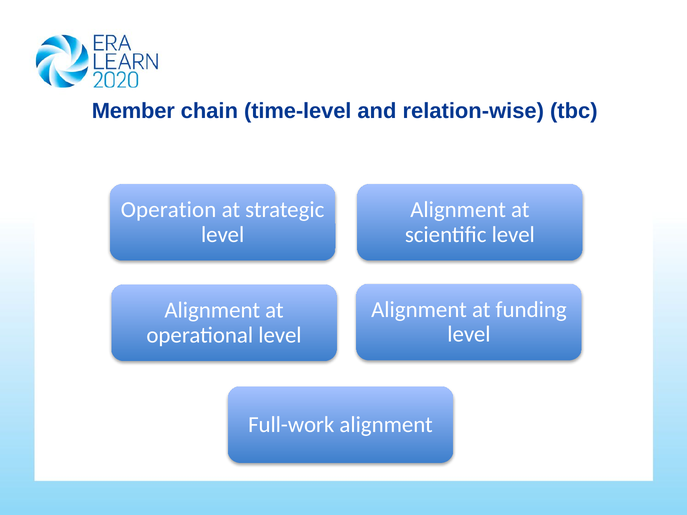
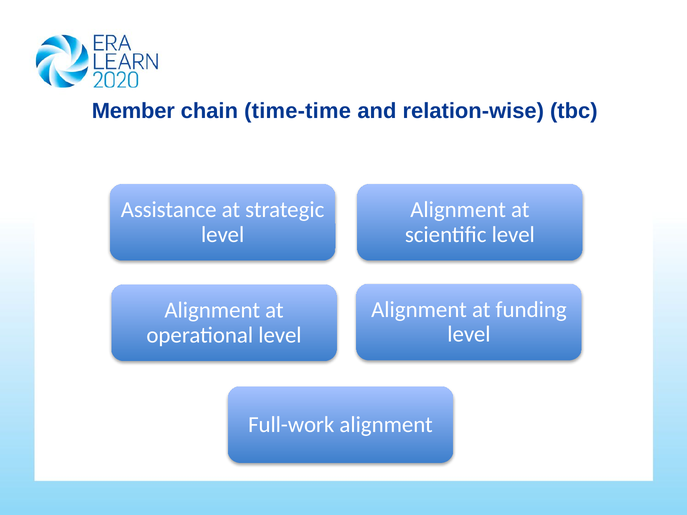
time-level: time-level -> time-time (298, 111)
Operation: Operation -> Assistance (169, 210)
